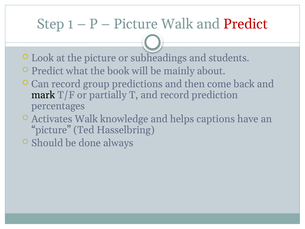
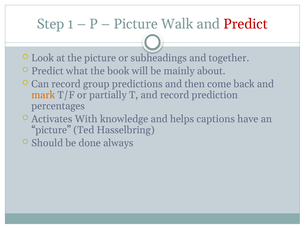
students: students -> together (229, 58)
mark colour: black -> orange (43, 95)
Activates Walk: Walk -> With (86, 119)
